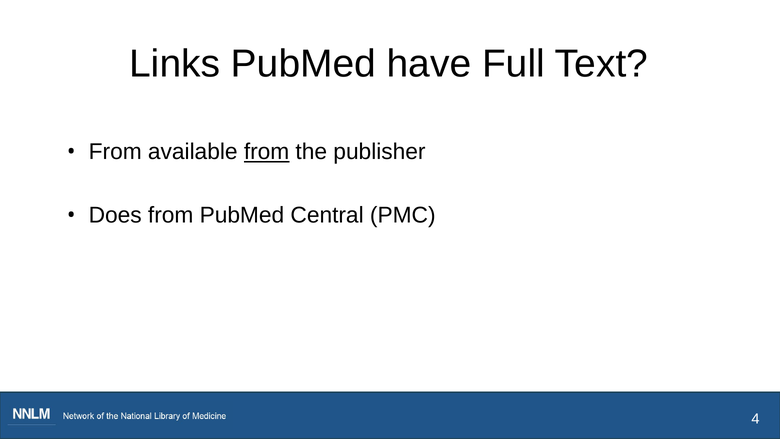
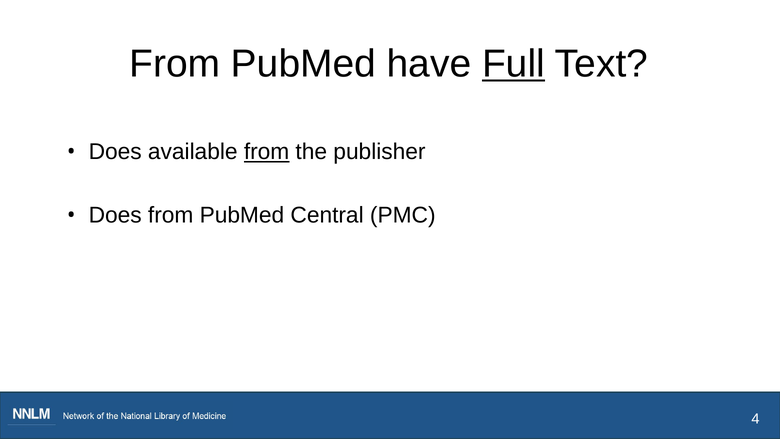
Links: Links -> From (175, 64)
Full underline: none -> present (514, 64)
From: From -> Does (115, 152)
